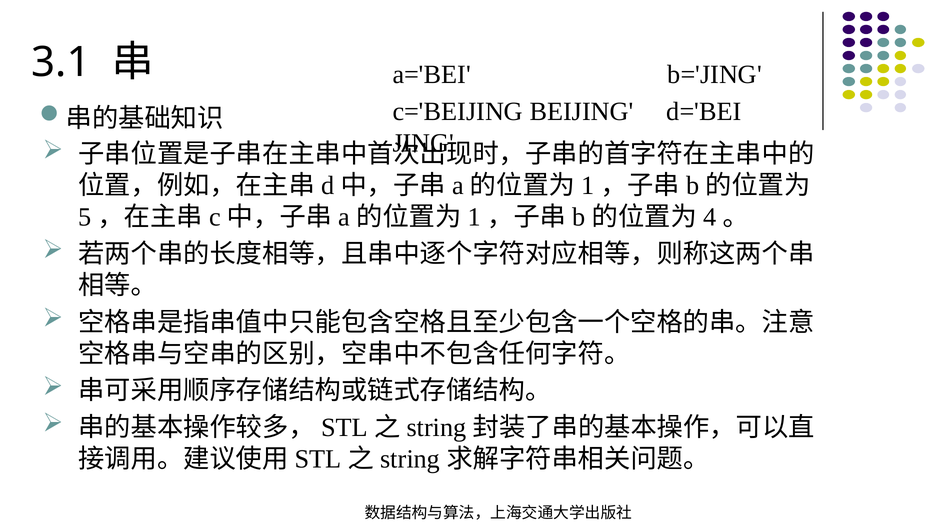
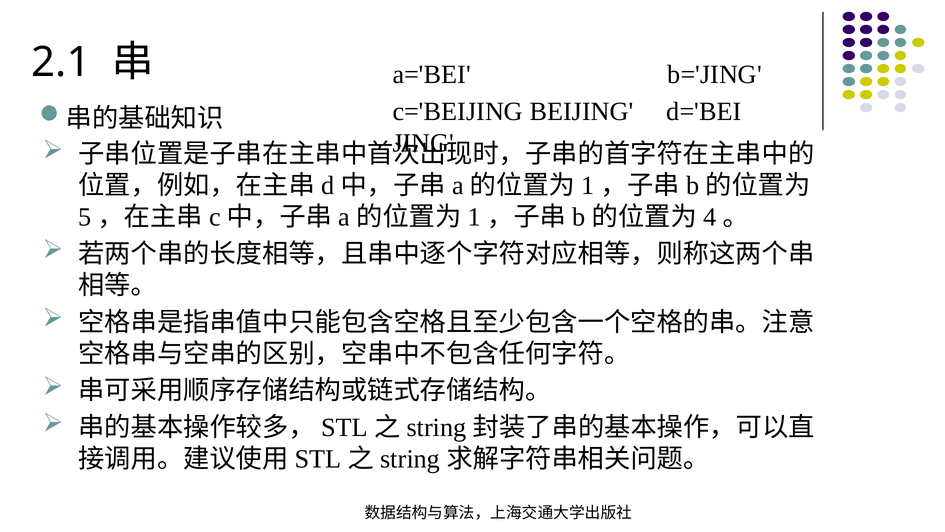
3.1: 3.1 -> 2.1 (61, 62)
